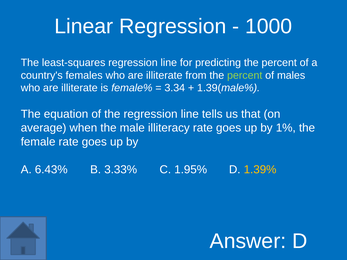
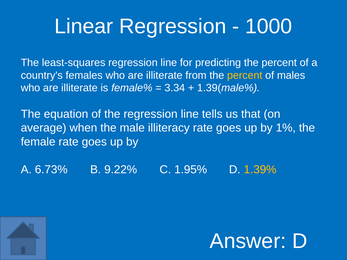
percent colour: light green -> yellow (245, 75)
6.43%: 6.43% -> 6.73% (51, 170)
3.33%: 3.33% -> 9.22% (121, 170)
